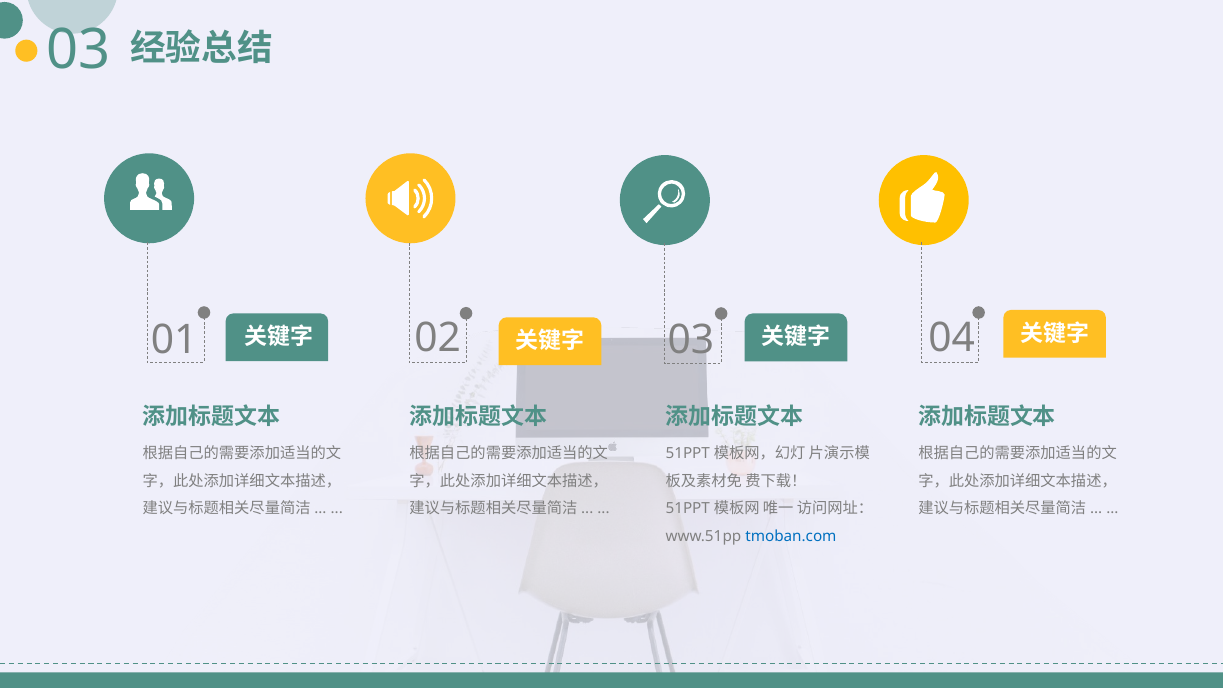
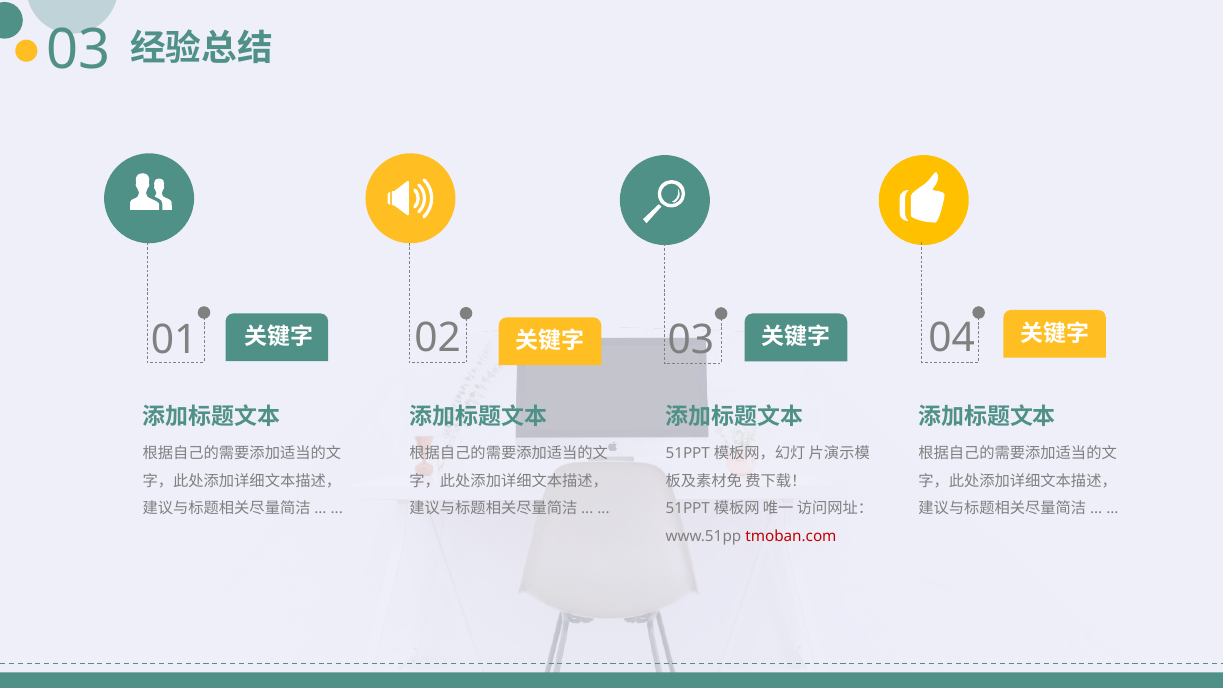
tmoban.com colour: blue -> red (791, 536)
